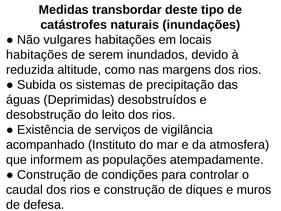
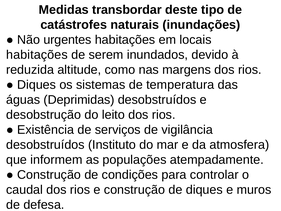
vulgares: vulgares -> urgentes (67, 40)
Subida: Subida -> Diques (37, 85)
precipitação: precipitação -> temperatura (180, 85)
acompanhado: acompanhado -> desobstruídos (45, 145)
